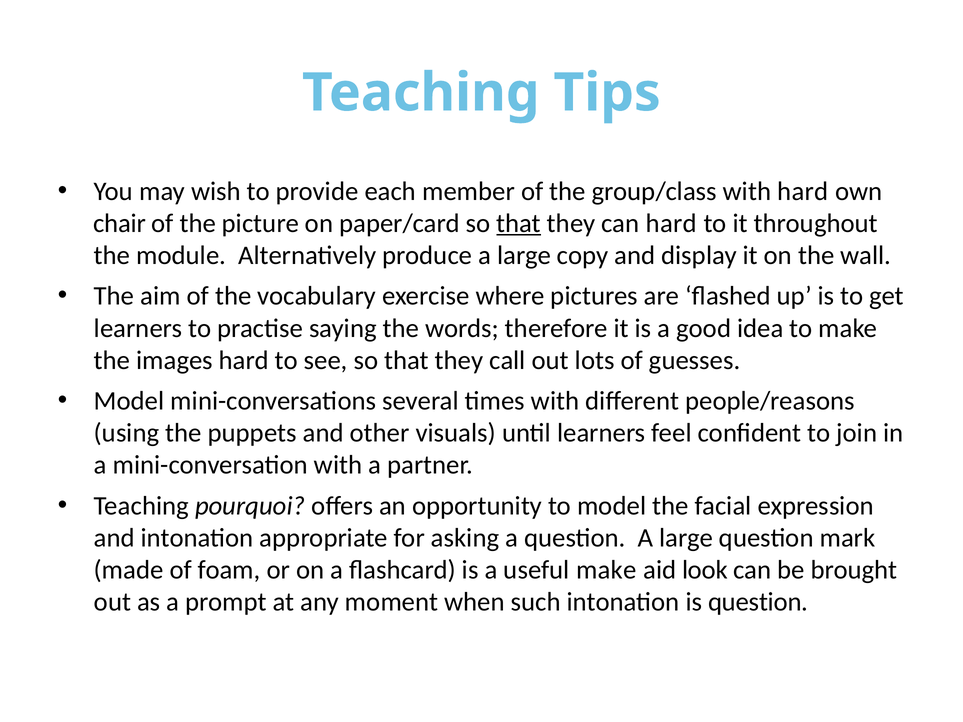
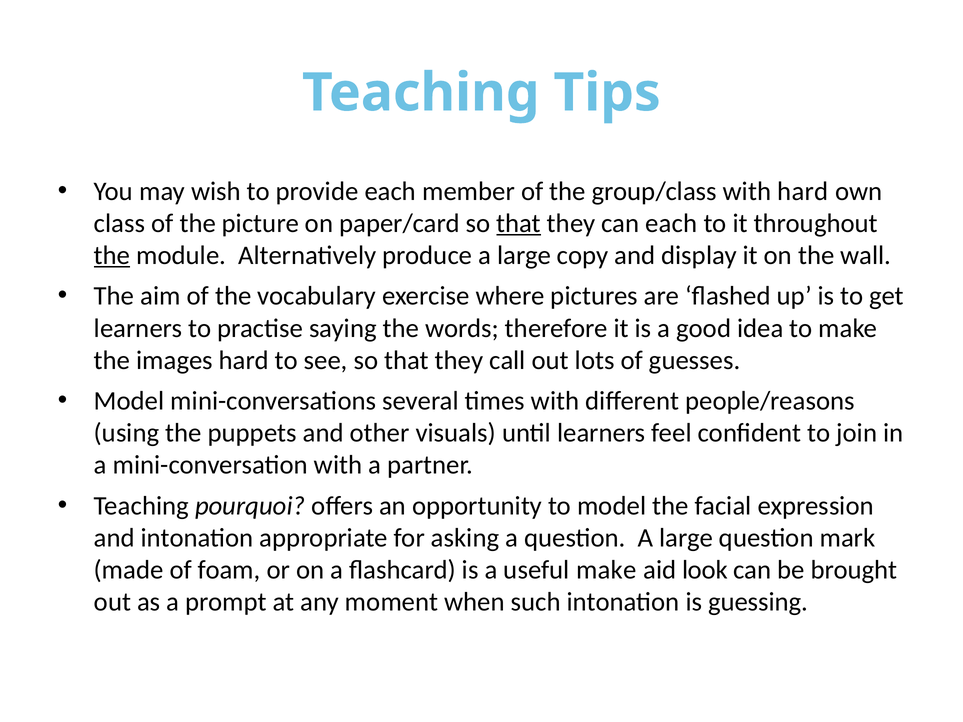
chair: chair -> class (120, 223)
can hard: hard -> each (671, 223)
the underline: none -> present (112, 255)
is question: question -> guessing (758, 602)
